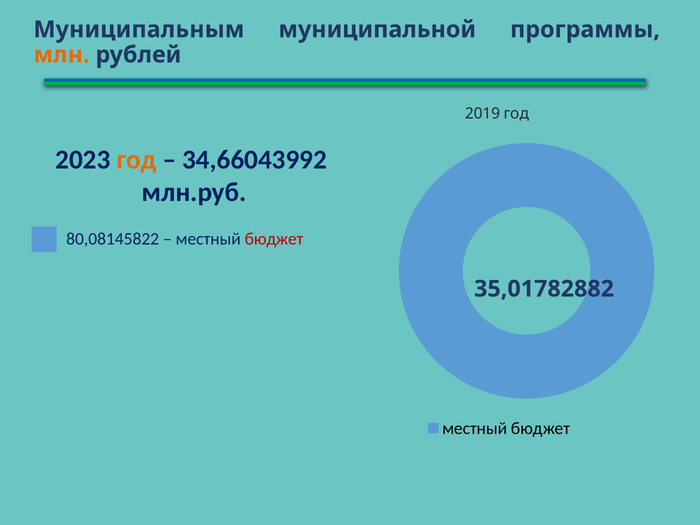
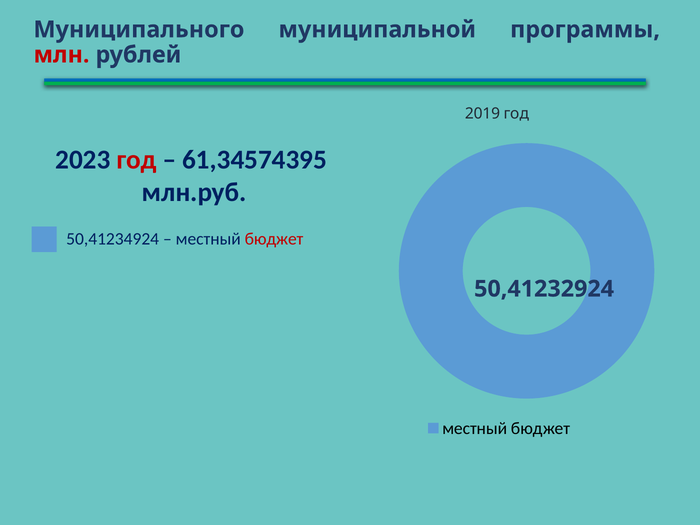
Муниципальным: Муниципальным -> Муниципального (139, 30)
млн colour: orange -> red (61, 55)
год colour: orange -> red (137, 160)
34,66043992: 34,66043992 -> 61,34574395 (255, 160)
80,08145822: 80,08145822 -> 50,41234924 (113, 239)
35,01782882: 35,01782882 -> 50,41232924 (544, 289)
